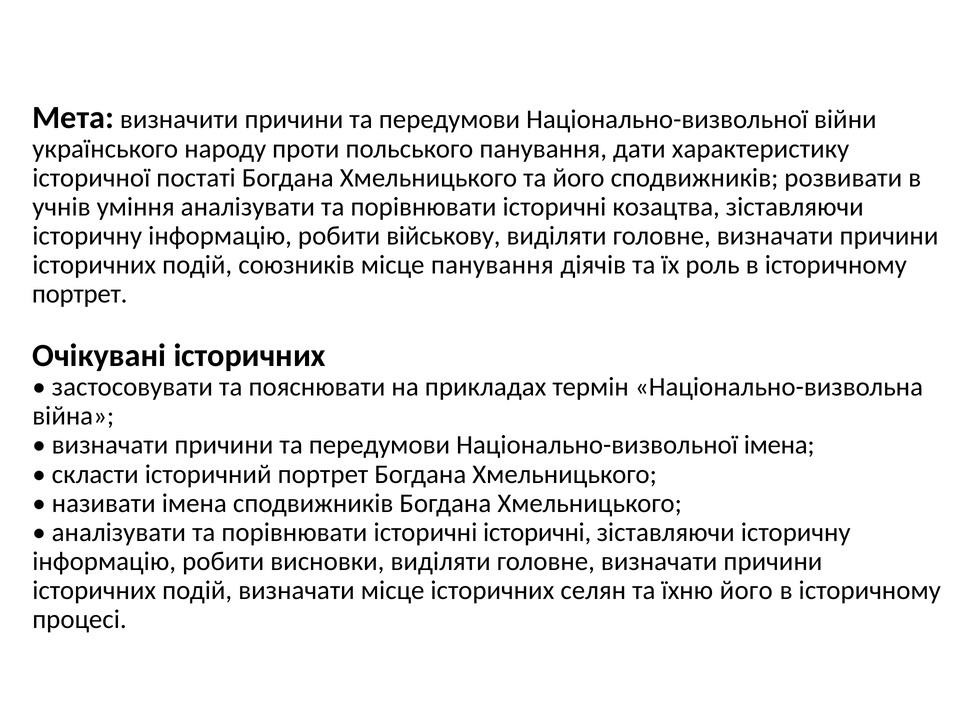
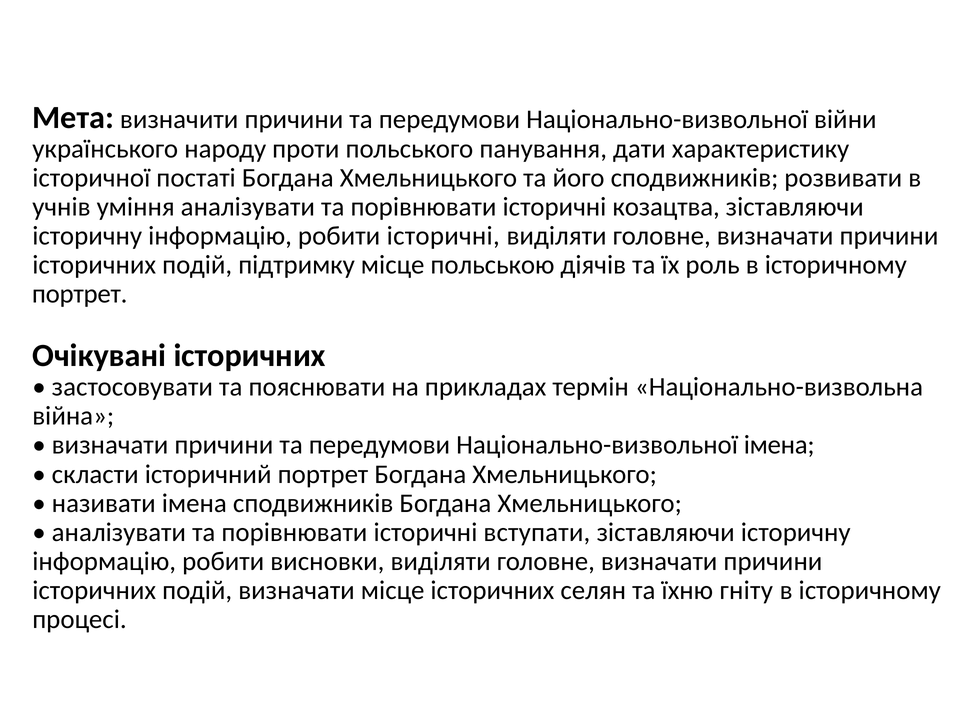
робити військову: військову -> історичні (443, 236)
союзників: союзників -> підтримку (297, 265)
місце панування: панування -> польською (492, 265)
історичні історичні: історичні -> вступати (537, 532)
їхню його: його -> гніту (746, 590)
